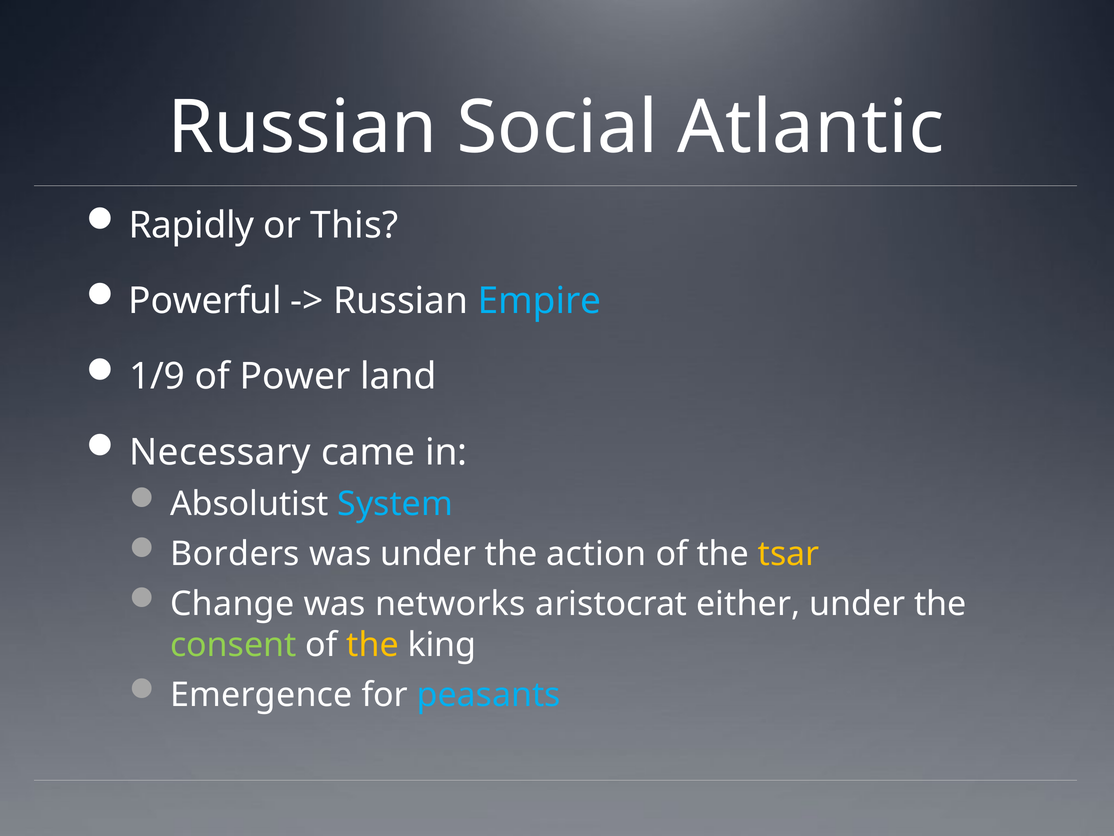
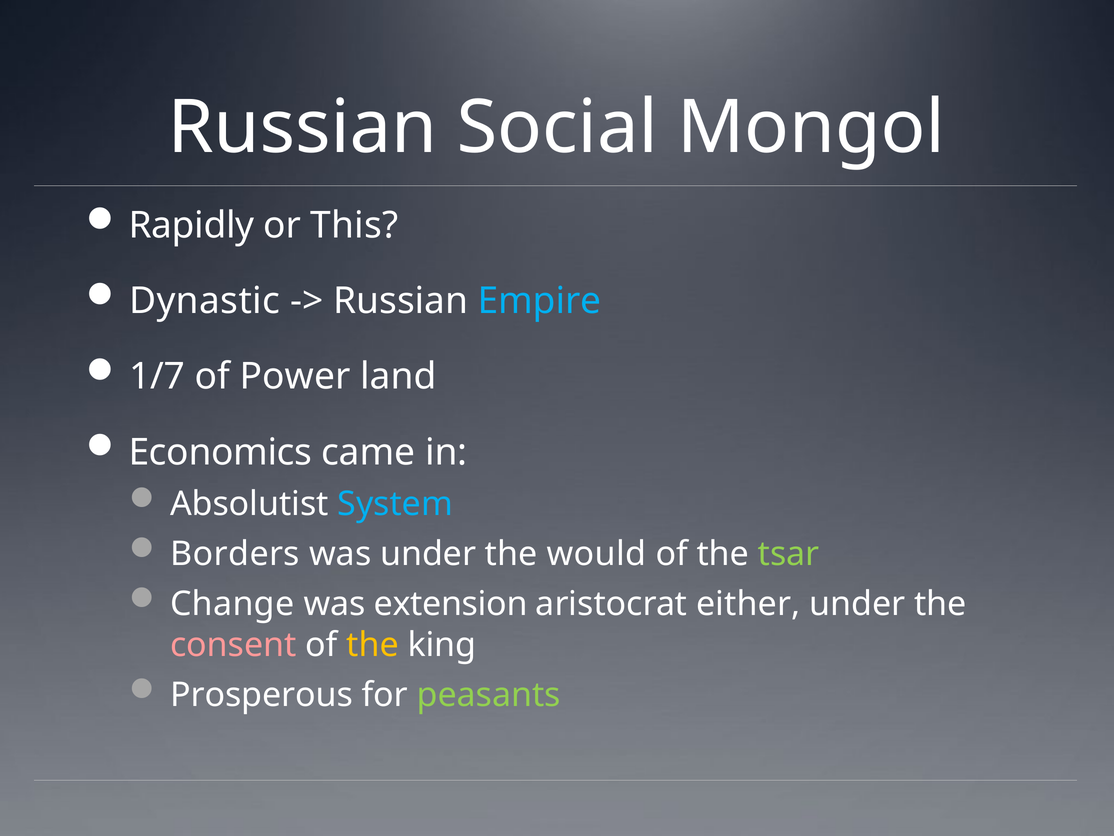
Atlantic: Atlantic -> Mongol (811, 128)
Powerful: Powerful -> Dynastic (205, 301)
1/9: 1/9 -> 1/7 (157, 376)
Necessary: Necessary -> Economics (220, 452)
action: action -> would (596, 554)
tsar colour: yellow -> light green (789, 554)
networks: networks -> extension (451, 604)
consent colour: light green -> pink (233, 645)
Emergence: Emergence -> Prosperous (261, 695)
peasants colour: light blue -> light green (489, 695)
